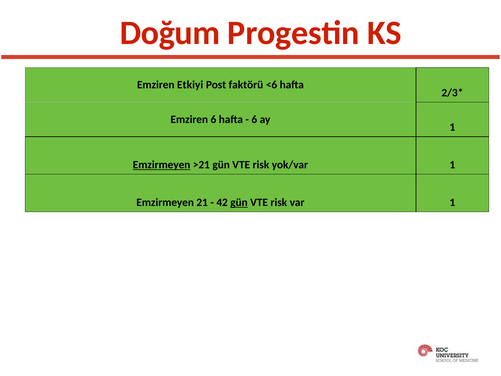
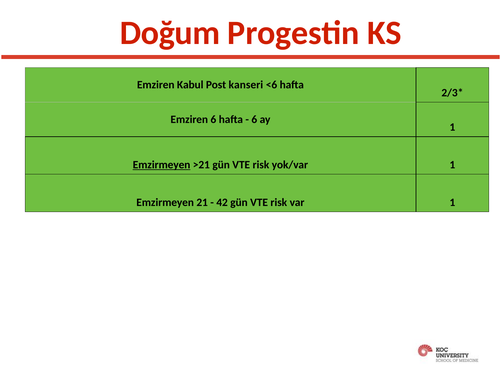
Etkiyi: Etkiyi -> Kabul (190, 85)
faktörü: faktörü -> kanseri (246, 85)
gün underline: present -> none (239, 202)
